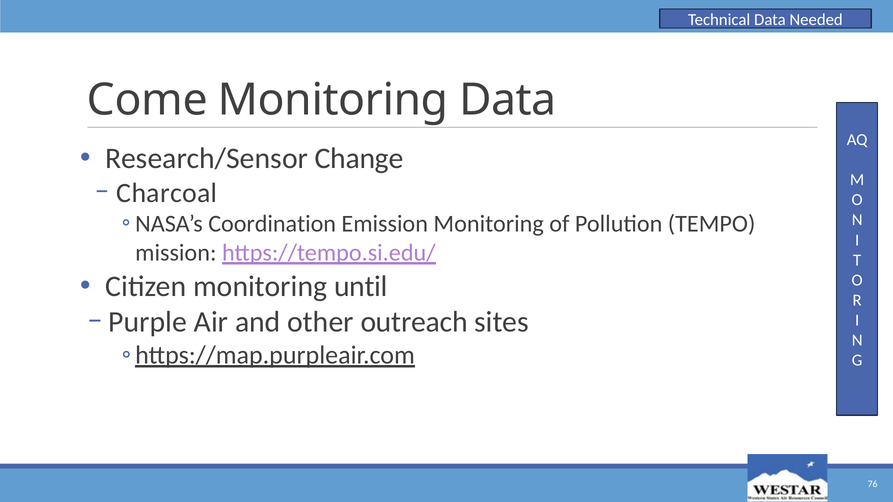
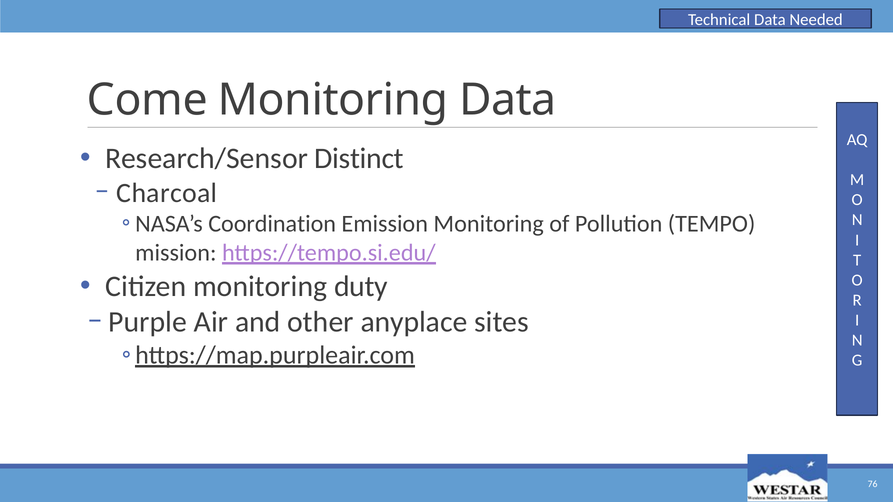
Change: Change -> Distinct (359, 159)
until: until -> duty (361, 286)
outreach: outreach -> anyplace (414, 322)
